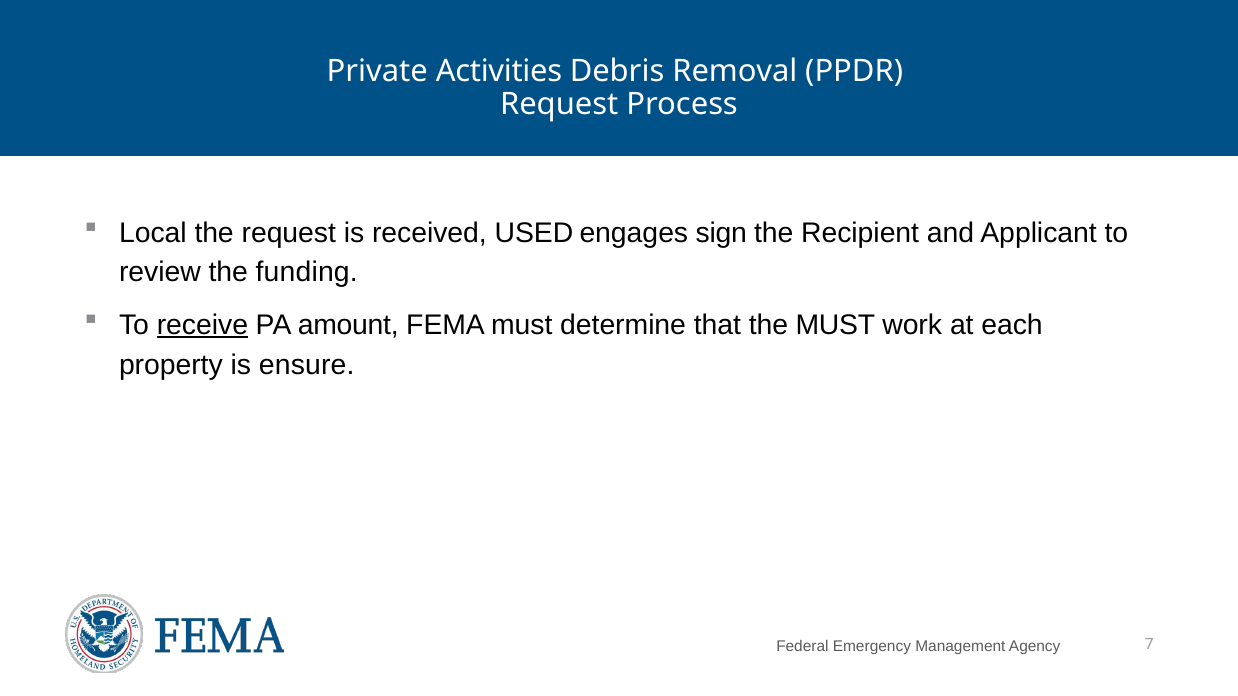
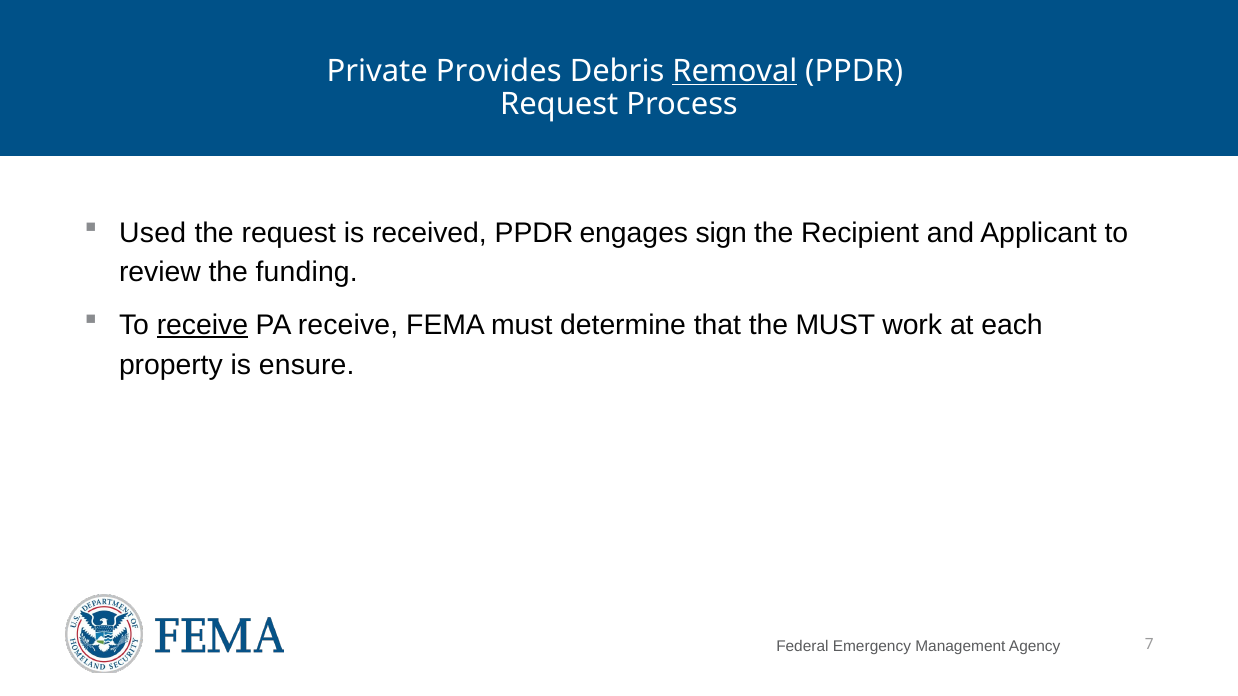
Activities: Activities -> Provides (499, 71)
Removal underline: none -> present (735, 71)
Local: Local -> Used (153, 233)
received USED: USED -> PPDR (534, 233)
PA amount: amount -> receive (348, 325)
